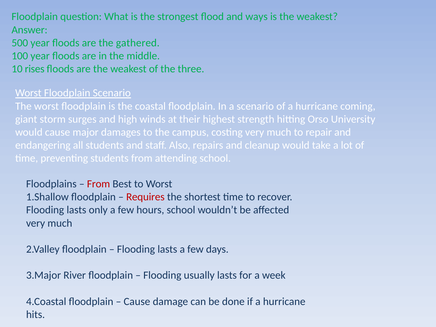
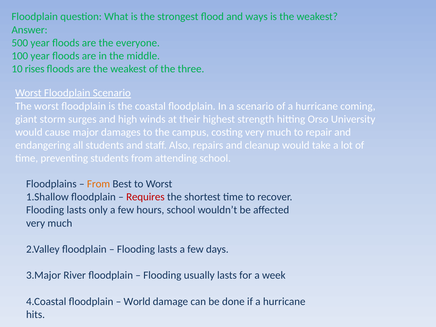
gathered: gathered -> everyone (138, 43)
From colour: red -> orange (99, 184)
Cause: Cause -> World (137, 302)
